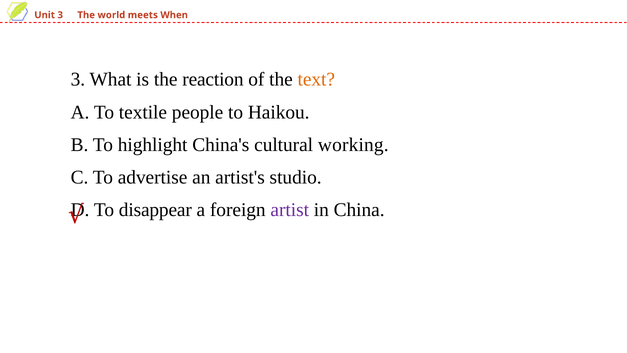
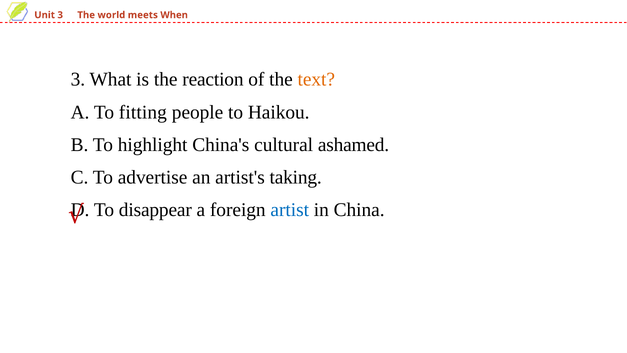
textile: textile -> fitting (143, 112)
working: working -> ashamed (354, 145)
studio: studio -> taking (296, 177)
artist colour: purple -> blue (290, 210)
